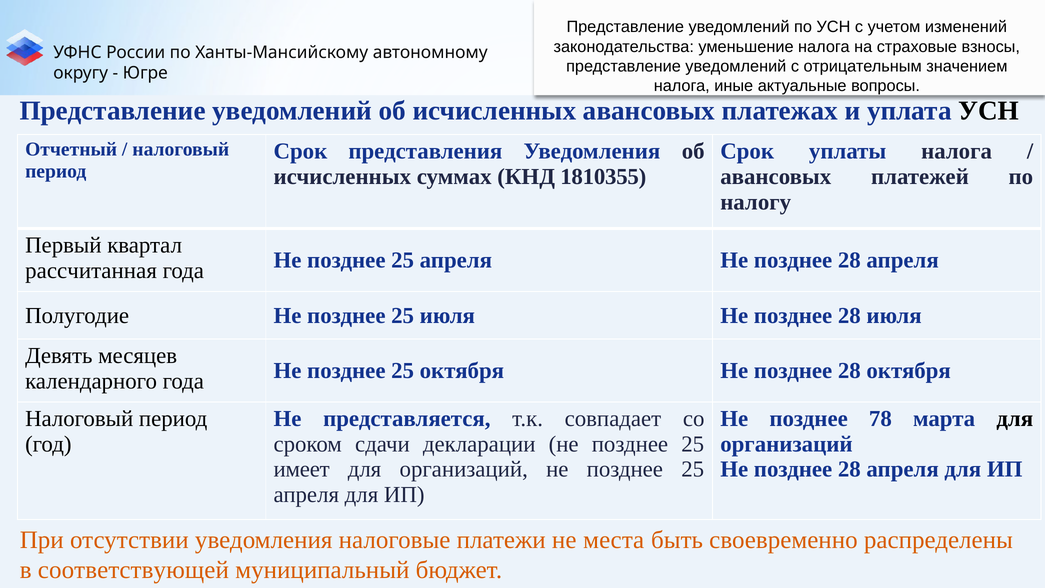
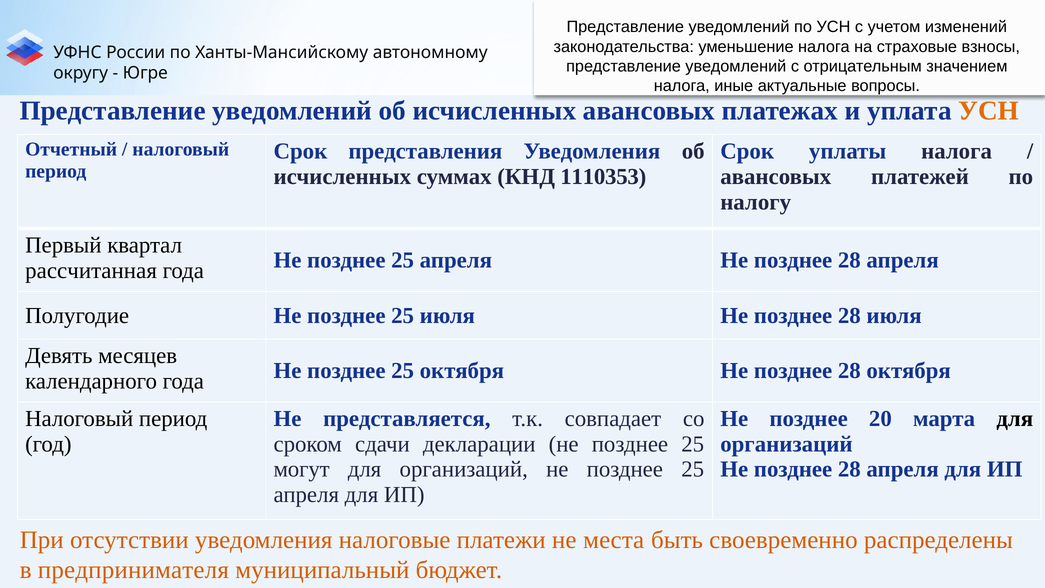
УСН colour: black -> orange (989, 111)
1810355: 1810355 -> 1110353 (603, 177)
78: 78 -> 20 (880, 419)
имеет: имеет -> могут (302, 469)
соответствующей: соответствующей -> предпринимателя (133, 570)
